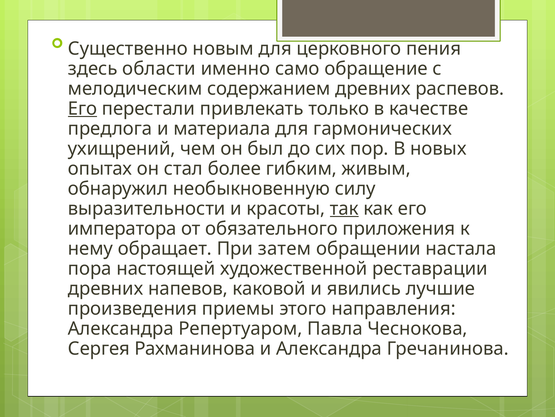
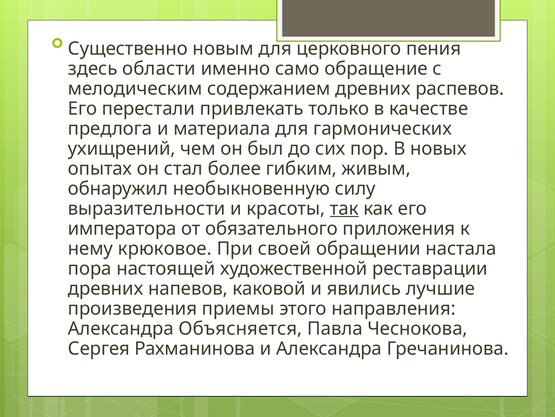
Его underline: present -> none (82, 108)
обращает: обращает -> крюковое (165, 248)
затем: затем -> своей (284, 248)
Репертуаром: Репертуаром -> Объясняется (240, 328)
